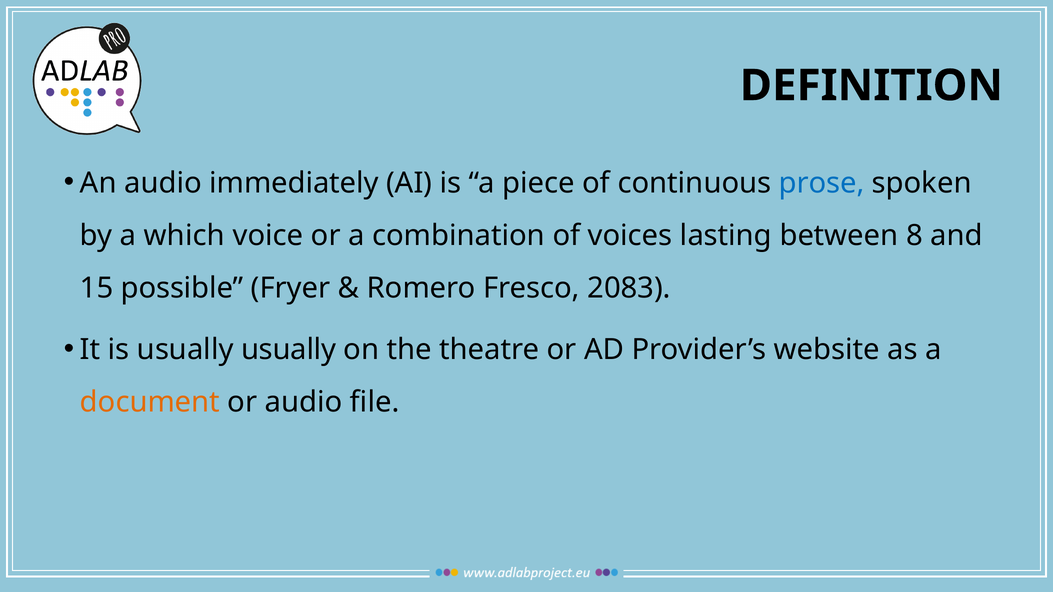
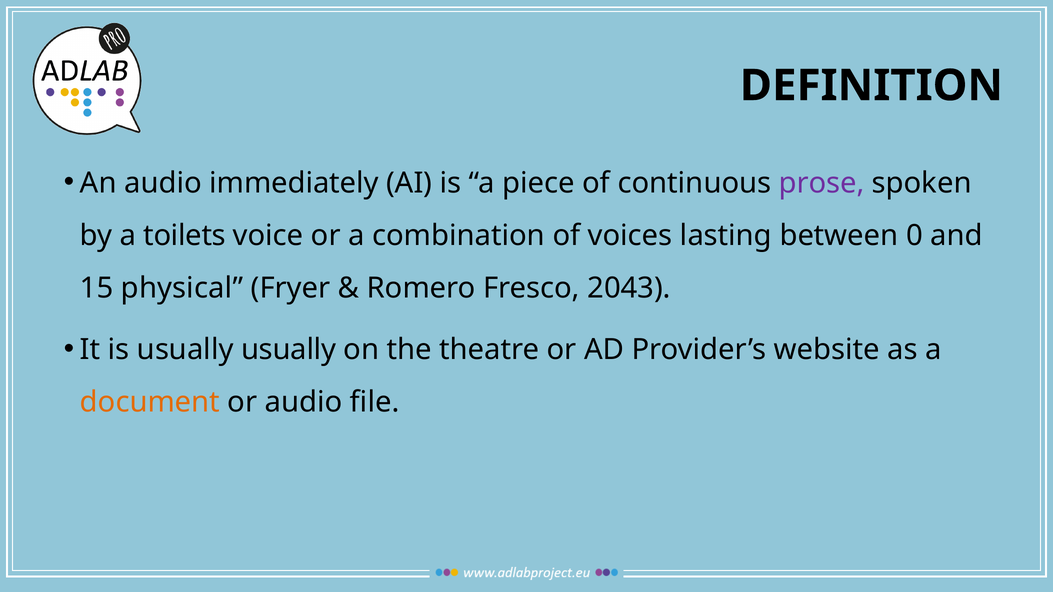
prose colour: blue -> purple (822, 183)
which: which -> toilets (185, 236)
8: 8 -> 0 (914, 236)
possible: possible -> physical (182, 288)
2083: 2083 -> 2043 (629, 288)
